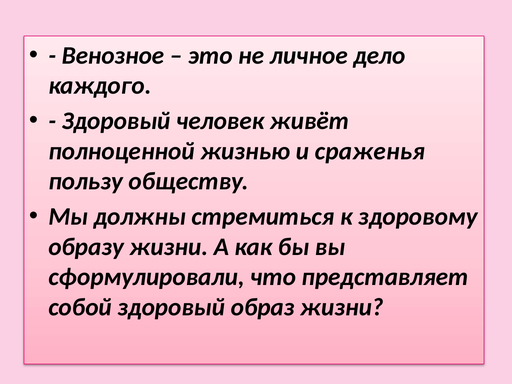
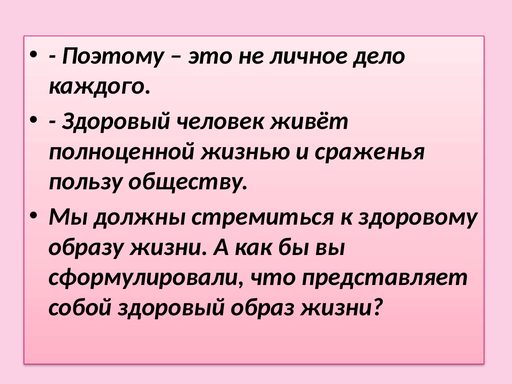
Венозное: Венозное -> Поэтому (113, 55)
